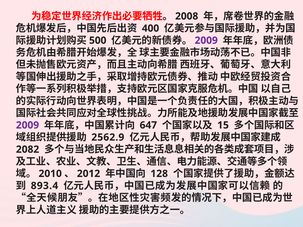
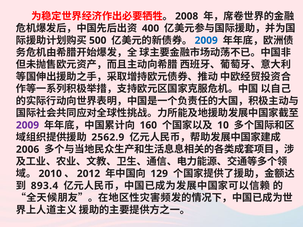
2009 colour: purple -> blue (206, 40)
647: 647 -> 160 (148, 125)
15: 15 -> 10 (223, 125)
2082: 2082 -> 2006 (28, 150)
128: 128 -> 129 (159, 174)
